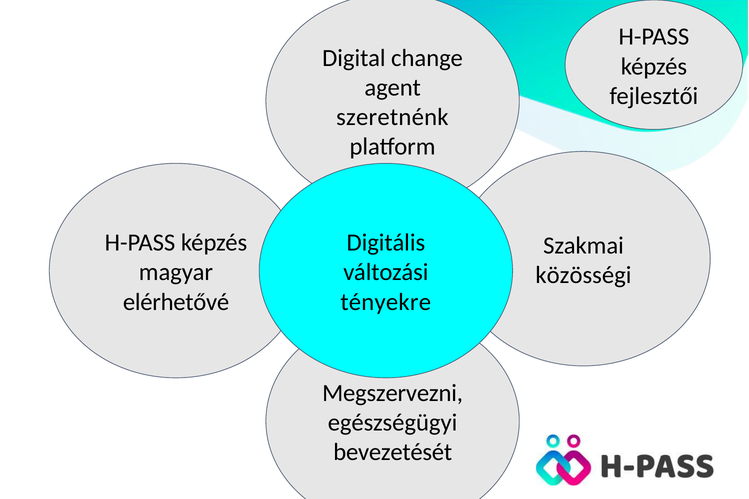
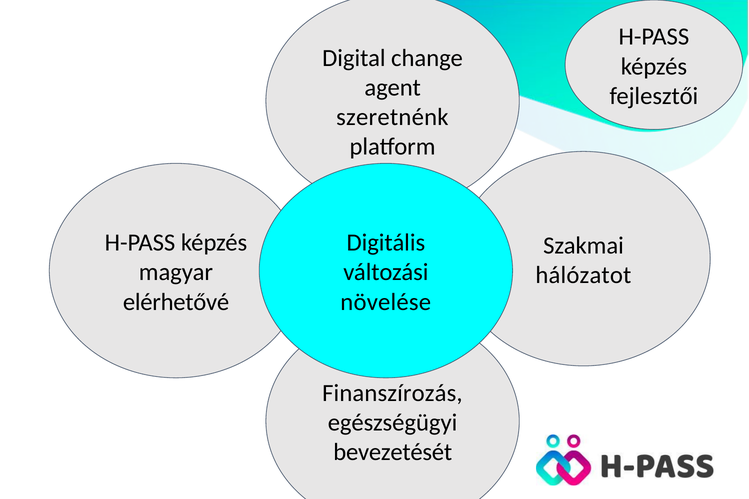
közösségi: közösségi -> hálózatot (583, 275)
tényekre: tényekre -> növelése (386, 302)
Megszervezni: Megszervezni -> Finanszírozás (392, 393)
